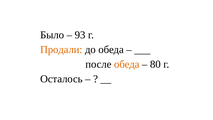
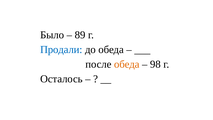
93: 93 -> 89 (80, 35)
Продали colour: orange -> blue (61, 49)
80: 80 -> 98 (155, 64)
